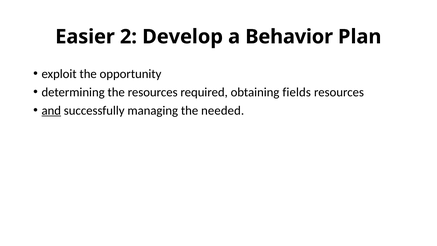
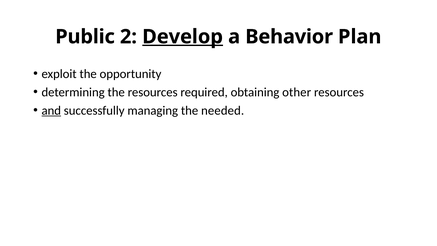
Easier: Easier -> Public (85, 37)
Develop underline: none -> present (183, 37)
fields: fields -> other (297, 92)
